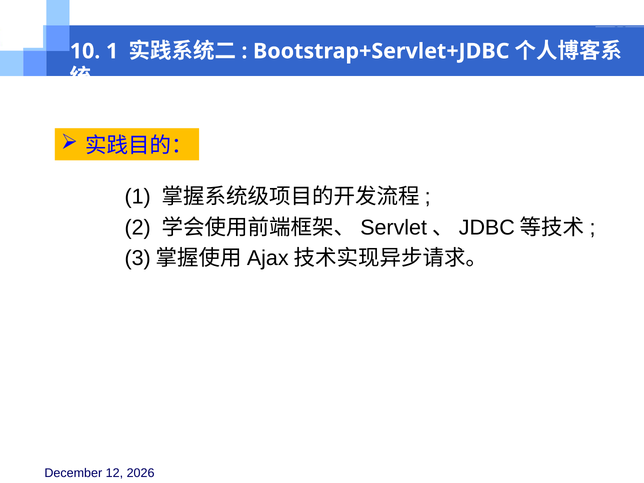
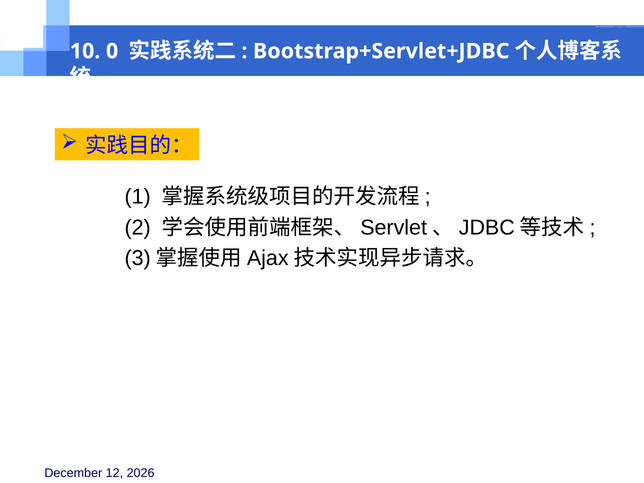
10 1: 1 -> 0 (112, 51)
